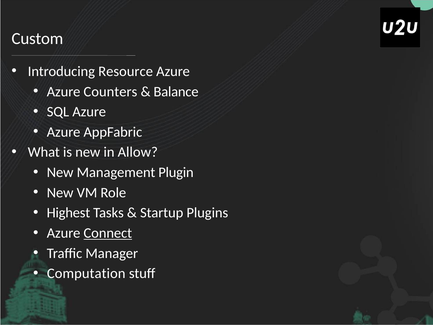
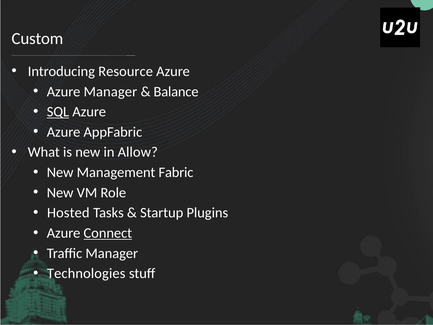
Azure Counters: Counters -> Manager (110, 92)
SQL underline: none -> present (58, 112)
Plugin: Plugin -> Fabric (176, 172)
Highest: Highest -> Hosted (68, 213)
Computation: Computation -> Technologies (86, 273)
